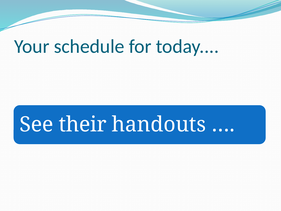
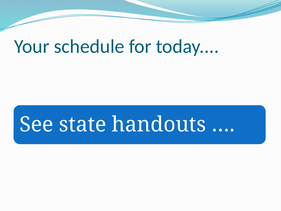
their: their -> state (83, 124)
